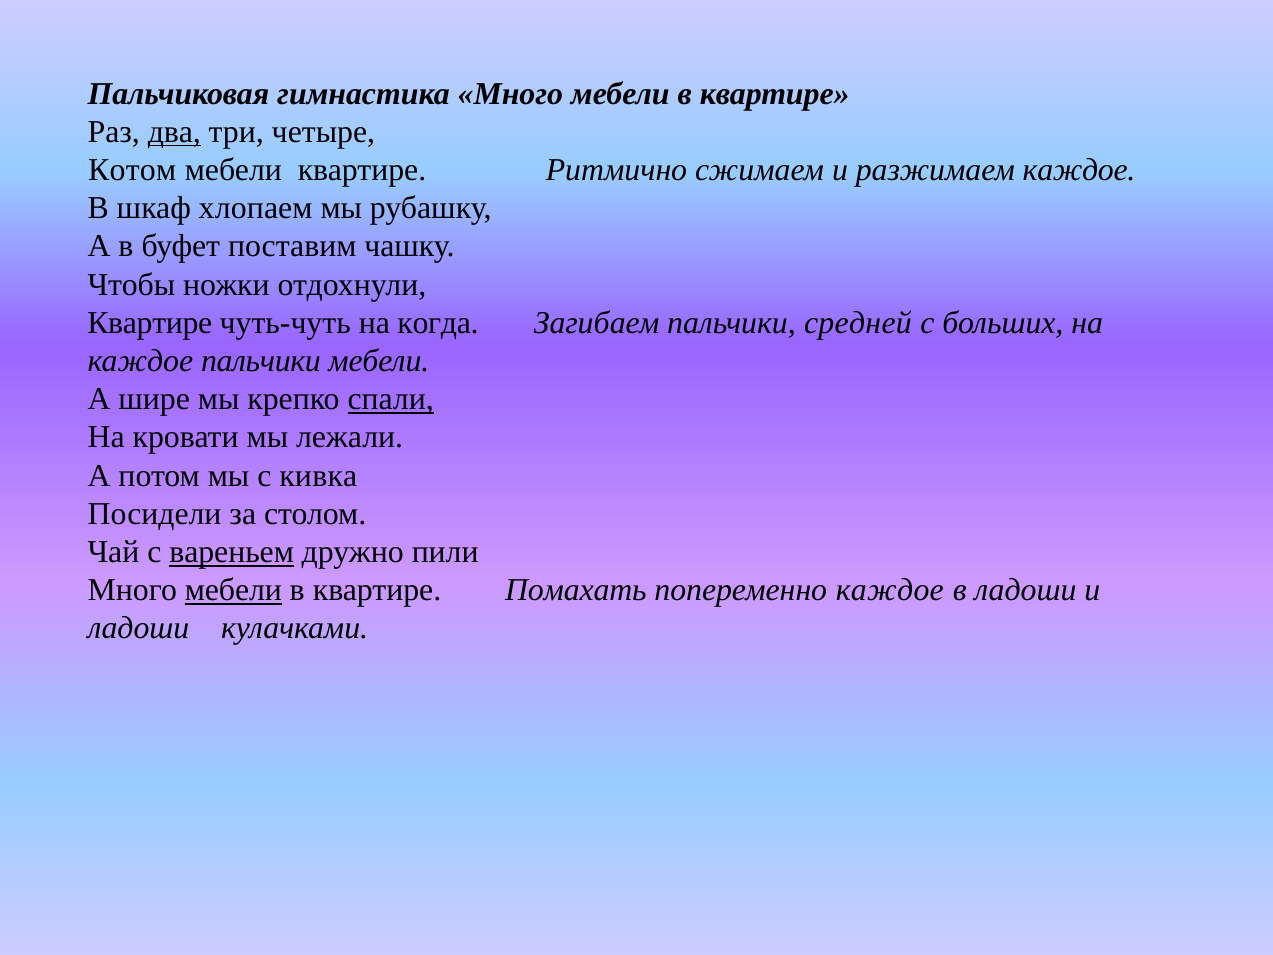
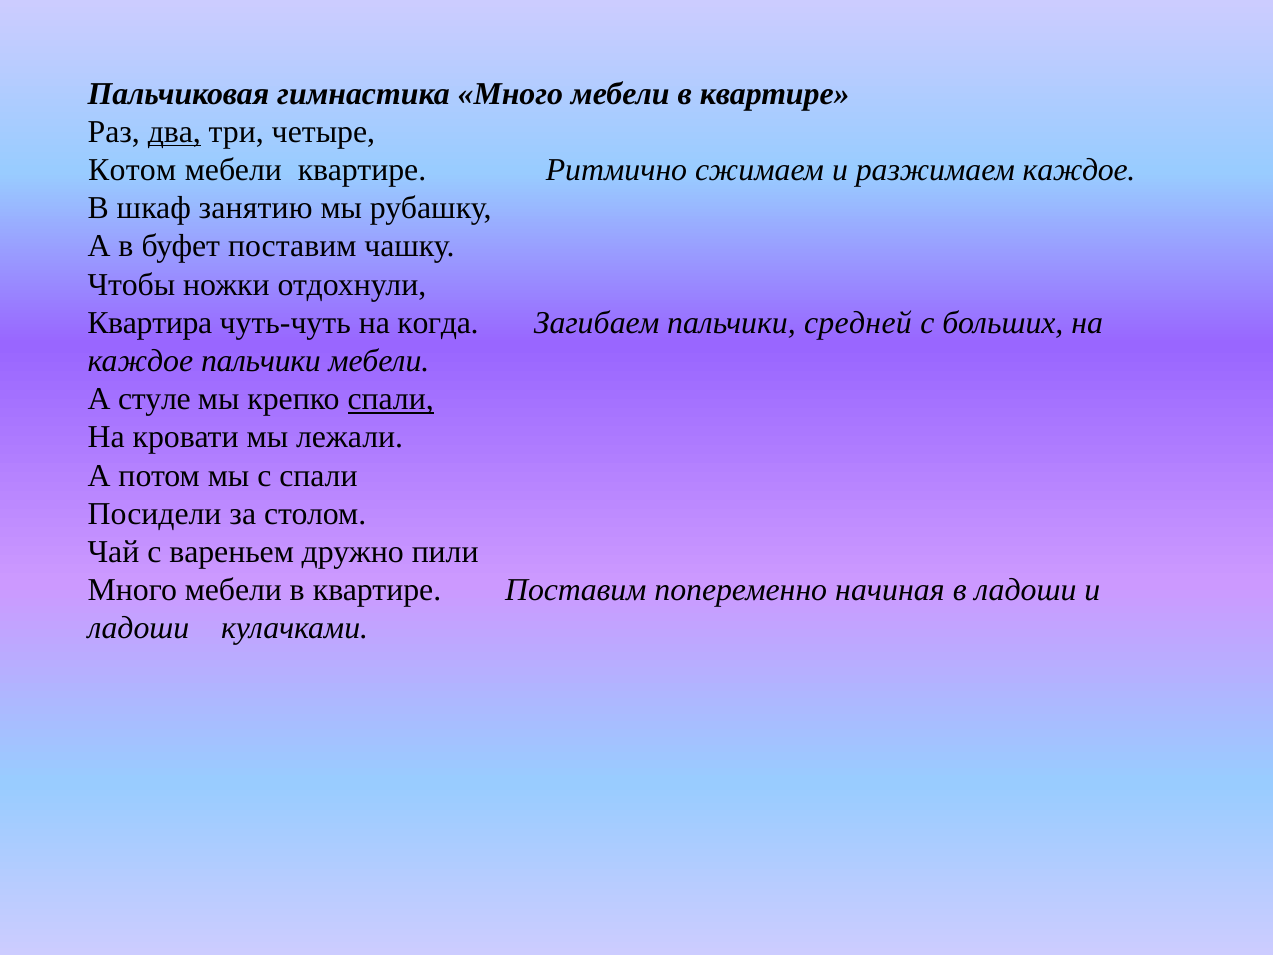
хлопаем: хлопаем -> занятию (256, 208)
Квартире: Квартире -> Квартира (150, 323)
шире: шире -> стуле (154, 399)
с кивка: кивка -> спали (318, 475)
вареньем underline: present -> none (232, 552)
мебели underline: present -> none (233, 590)
квартире Помахать: Помахать -> Поставим (576, 590)
попеременно каждое: каждое -> начиная (890, 590)
